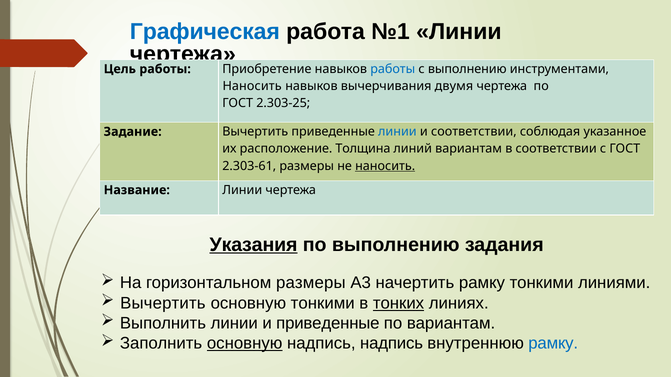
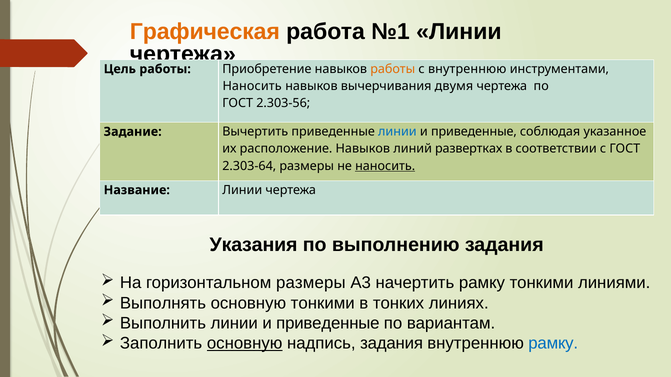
Графическая colour: blue -> orange (205, 32)
работы colour: blue -> orange (393, 69)
с выполнению: выполнению -> внутреннюю (467, 69)
2.303-25: 2.303-25 -> 2.303-56 (283, 103)
соответствии: соответствии -> приведенные (474, 132)
расположение Толщина: Толщина -> Навыков (363, 149)
линий вариантам: вариантам -> развертках (469, 149)
2.303-61: 2.303-61 -> 2.303-64 (249, 166)
Указания underline: present -> none (254, 245)
Вычертить: Вычертить -> Выполнять (163, 303)
тонких underline: present -> none (399, 303)
надпись надпись: надпись -> задания (392, 344)
